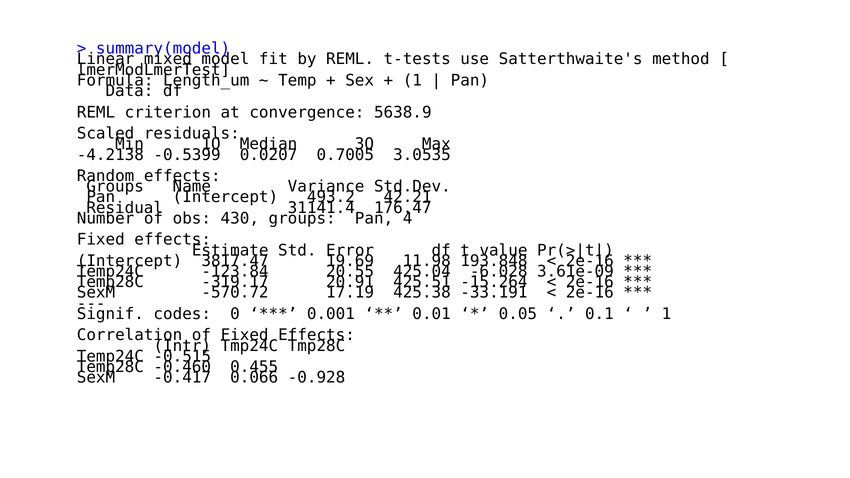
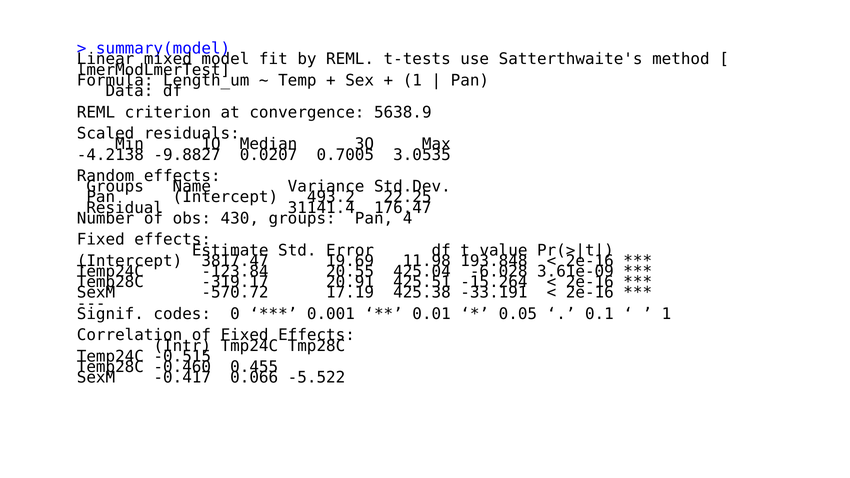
-0.5399: -0.5399 -> -9.8827 (187, 155)
42.21: 42.21 -> 22.25 (408, 197)
-0.928: -0.928 -> -5.522 (317, 378)
